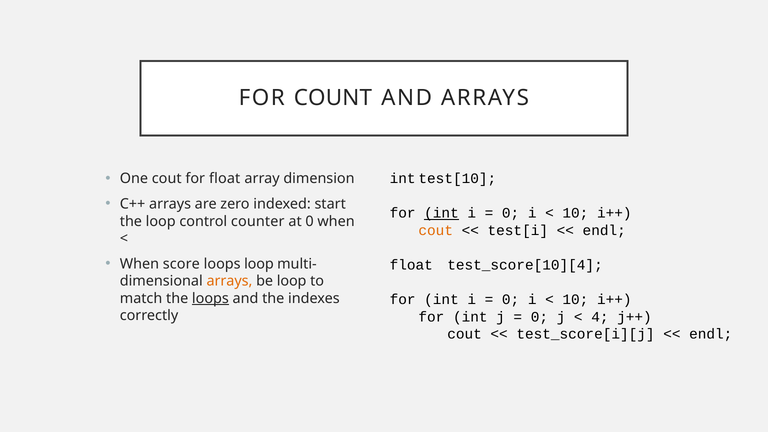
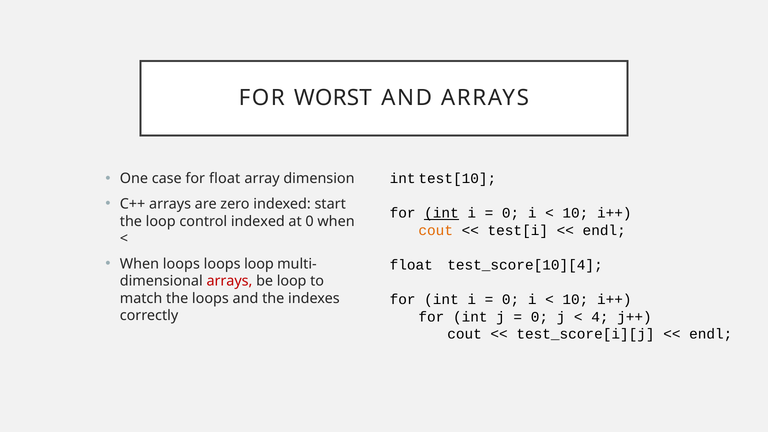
COUNT: COUNT -> WORST (333, 98)
One cout: cout -> case (167, 179)
control counter: counter -> indexed (258, 221)
When score: score -> loops (181, 264)
arrays colour: orange -> red (229, 281)
loops underline: present -> none (210, 298)
